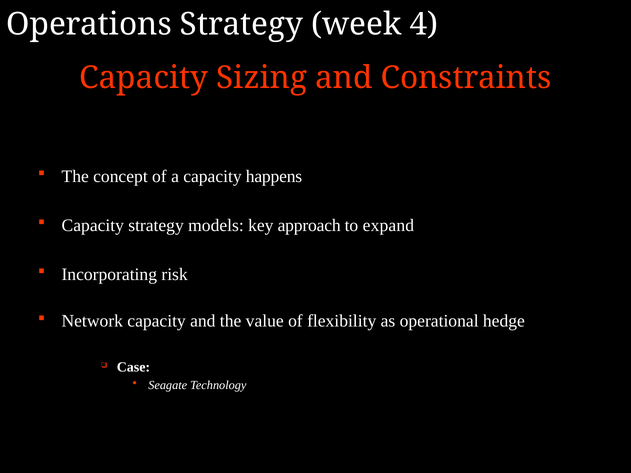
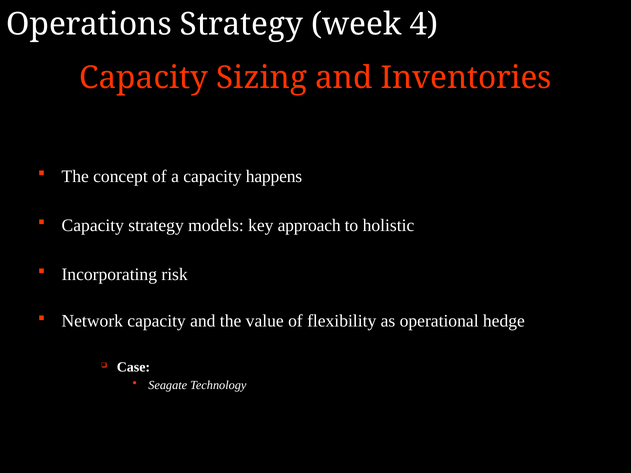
Constraints: Constraints -> Inventories (466, 78)
expand: expand -> holistic (388, 225)
